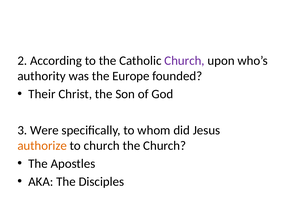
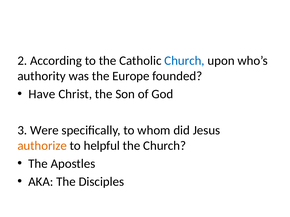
Church colour: purple -> blue (184, 61)
Their: Their -> Have (42, 94)
to church: church -> helpful (102, 146)
